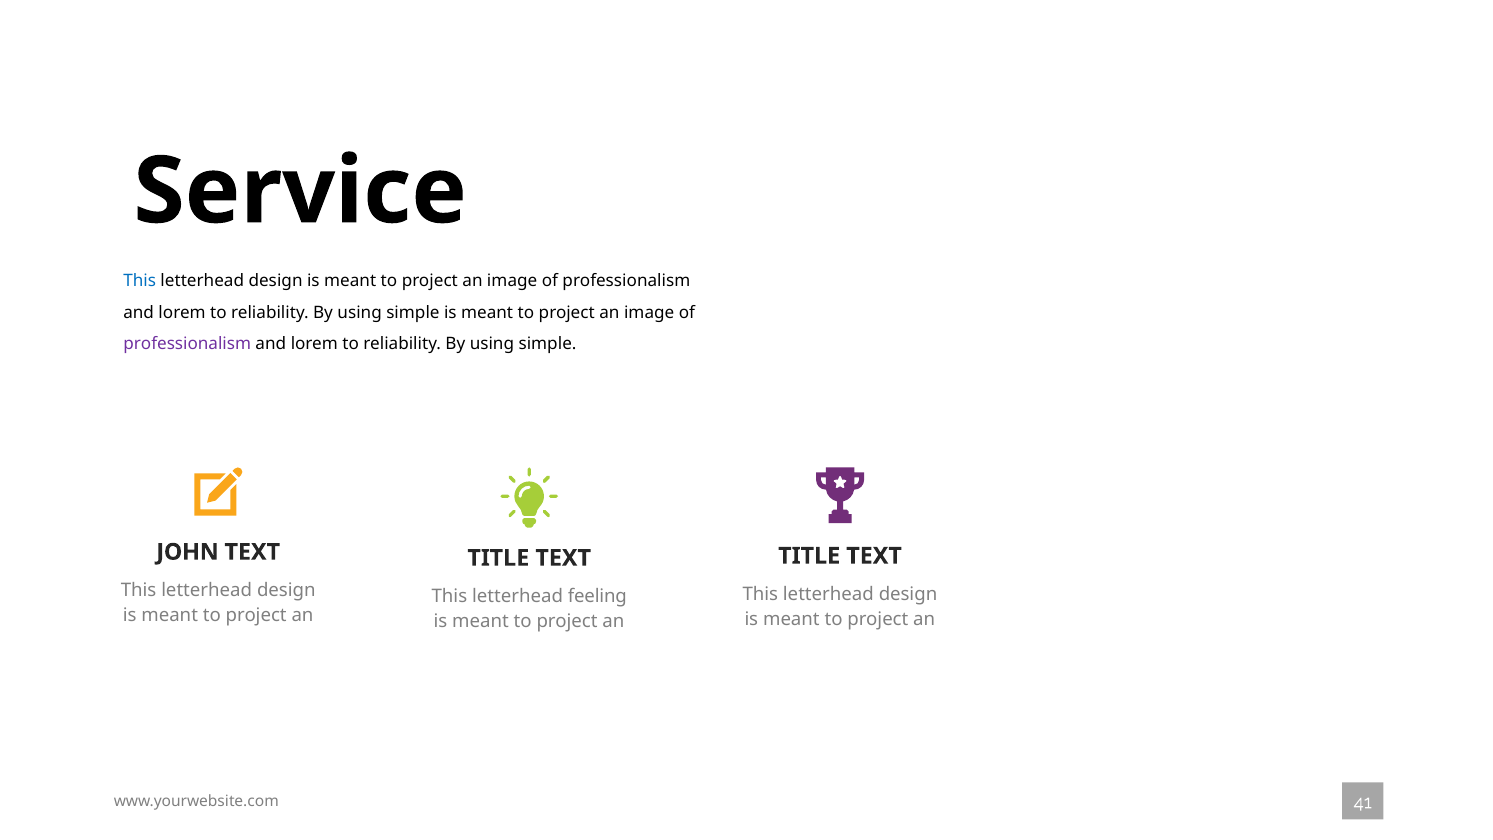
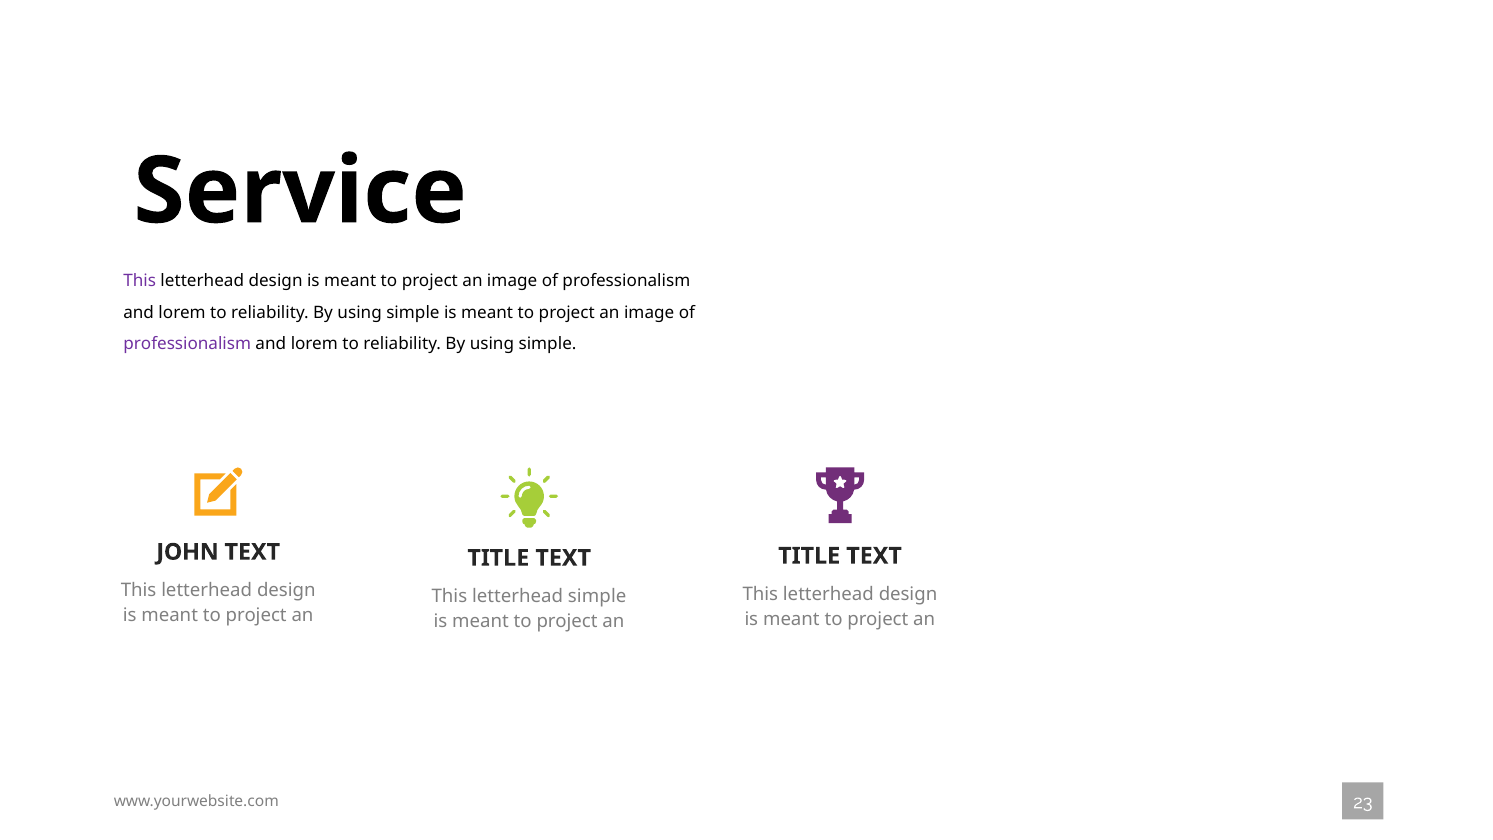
This colour: blue -> purple (140, 281)
letterhead feeling: feeling -> simple (597, 596)
41: 41 -> 23 (1363, 802)
